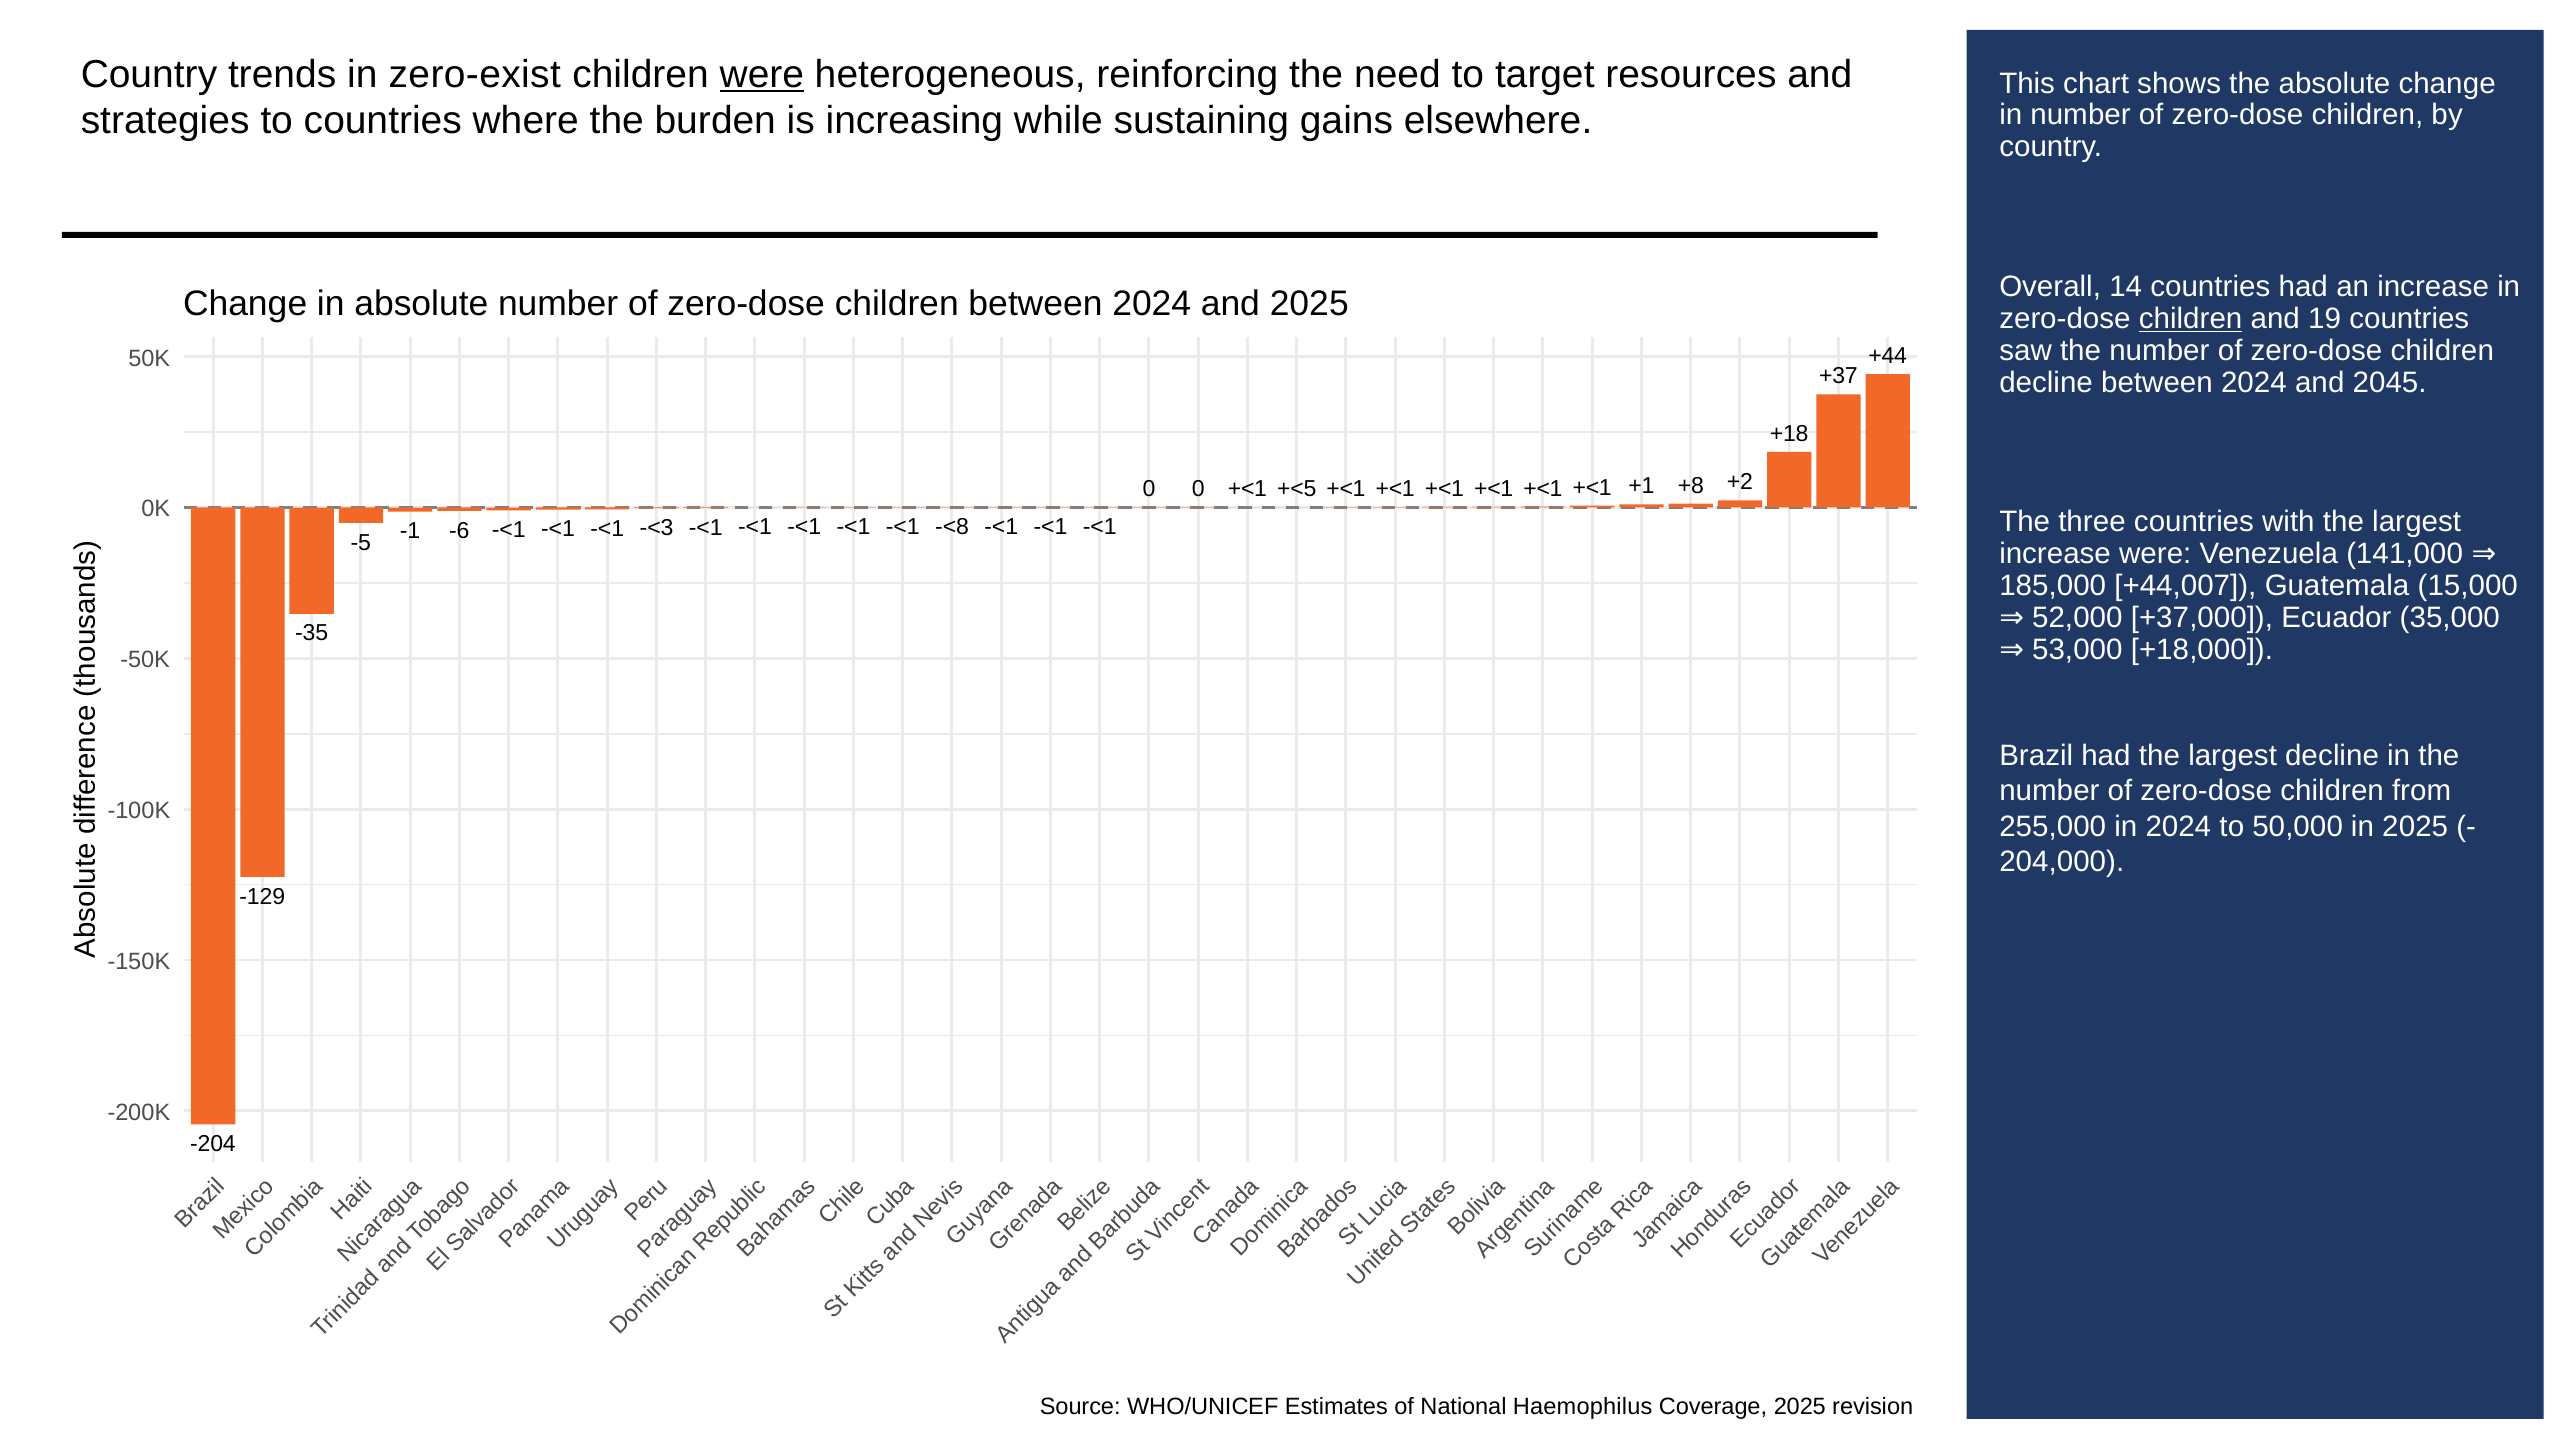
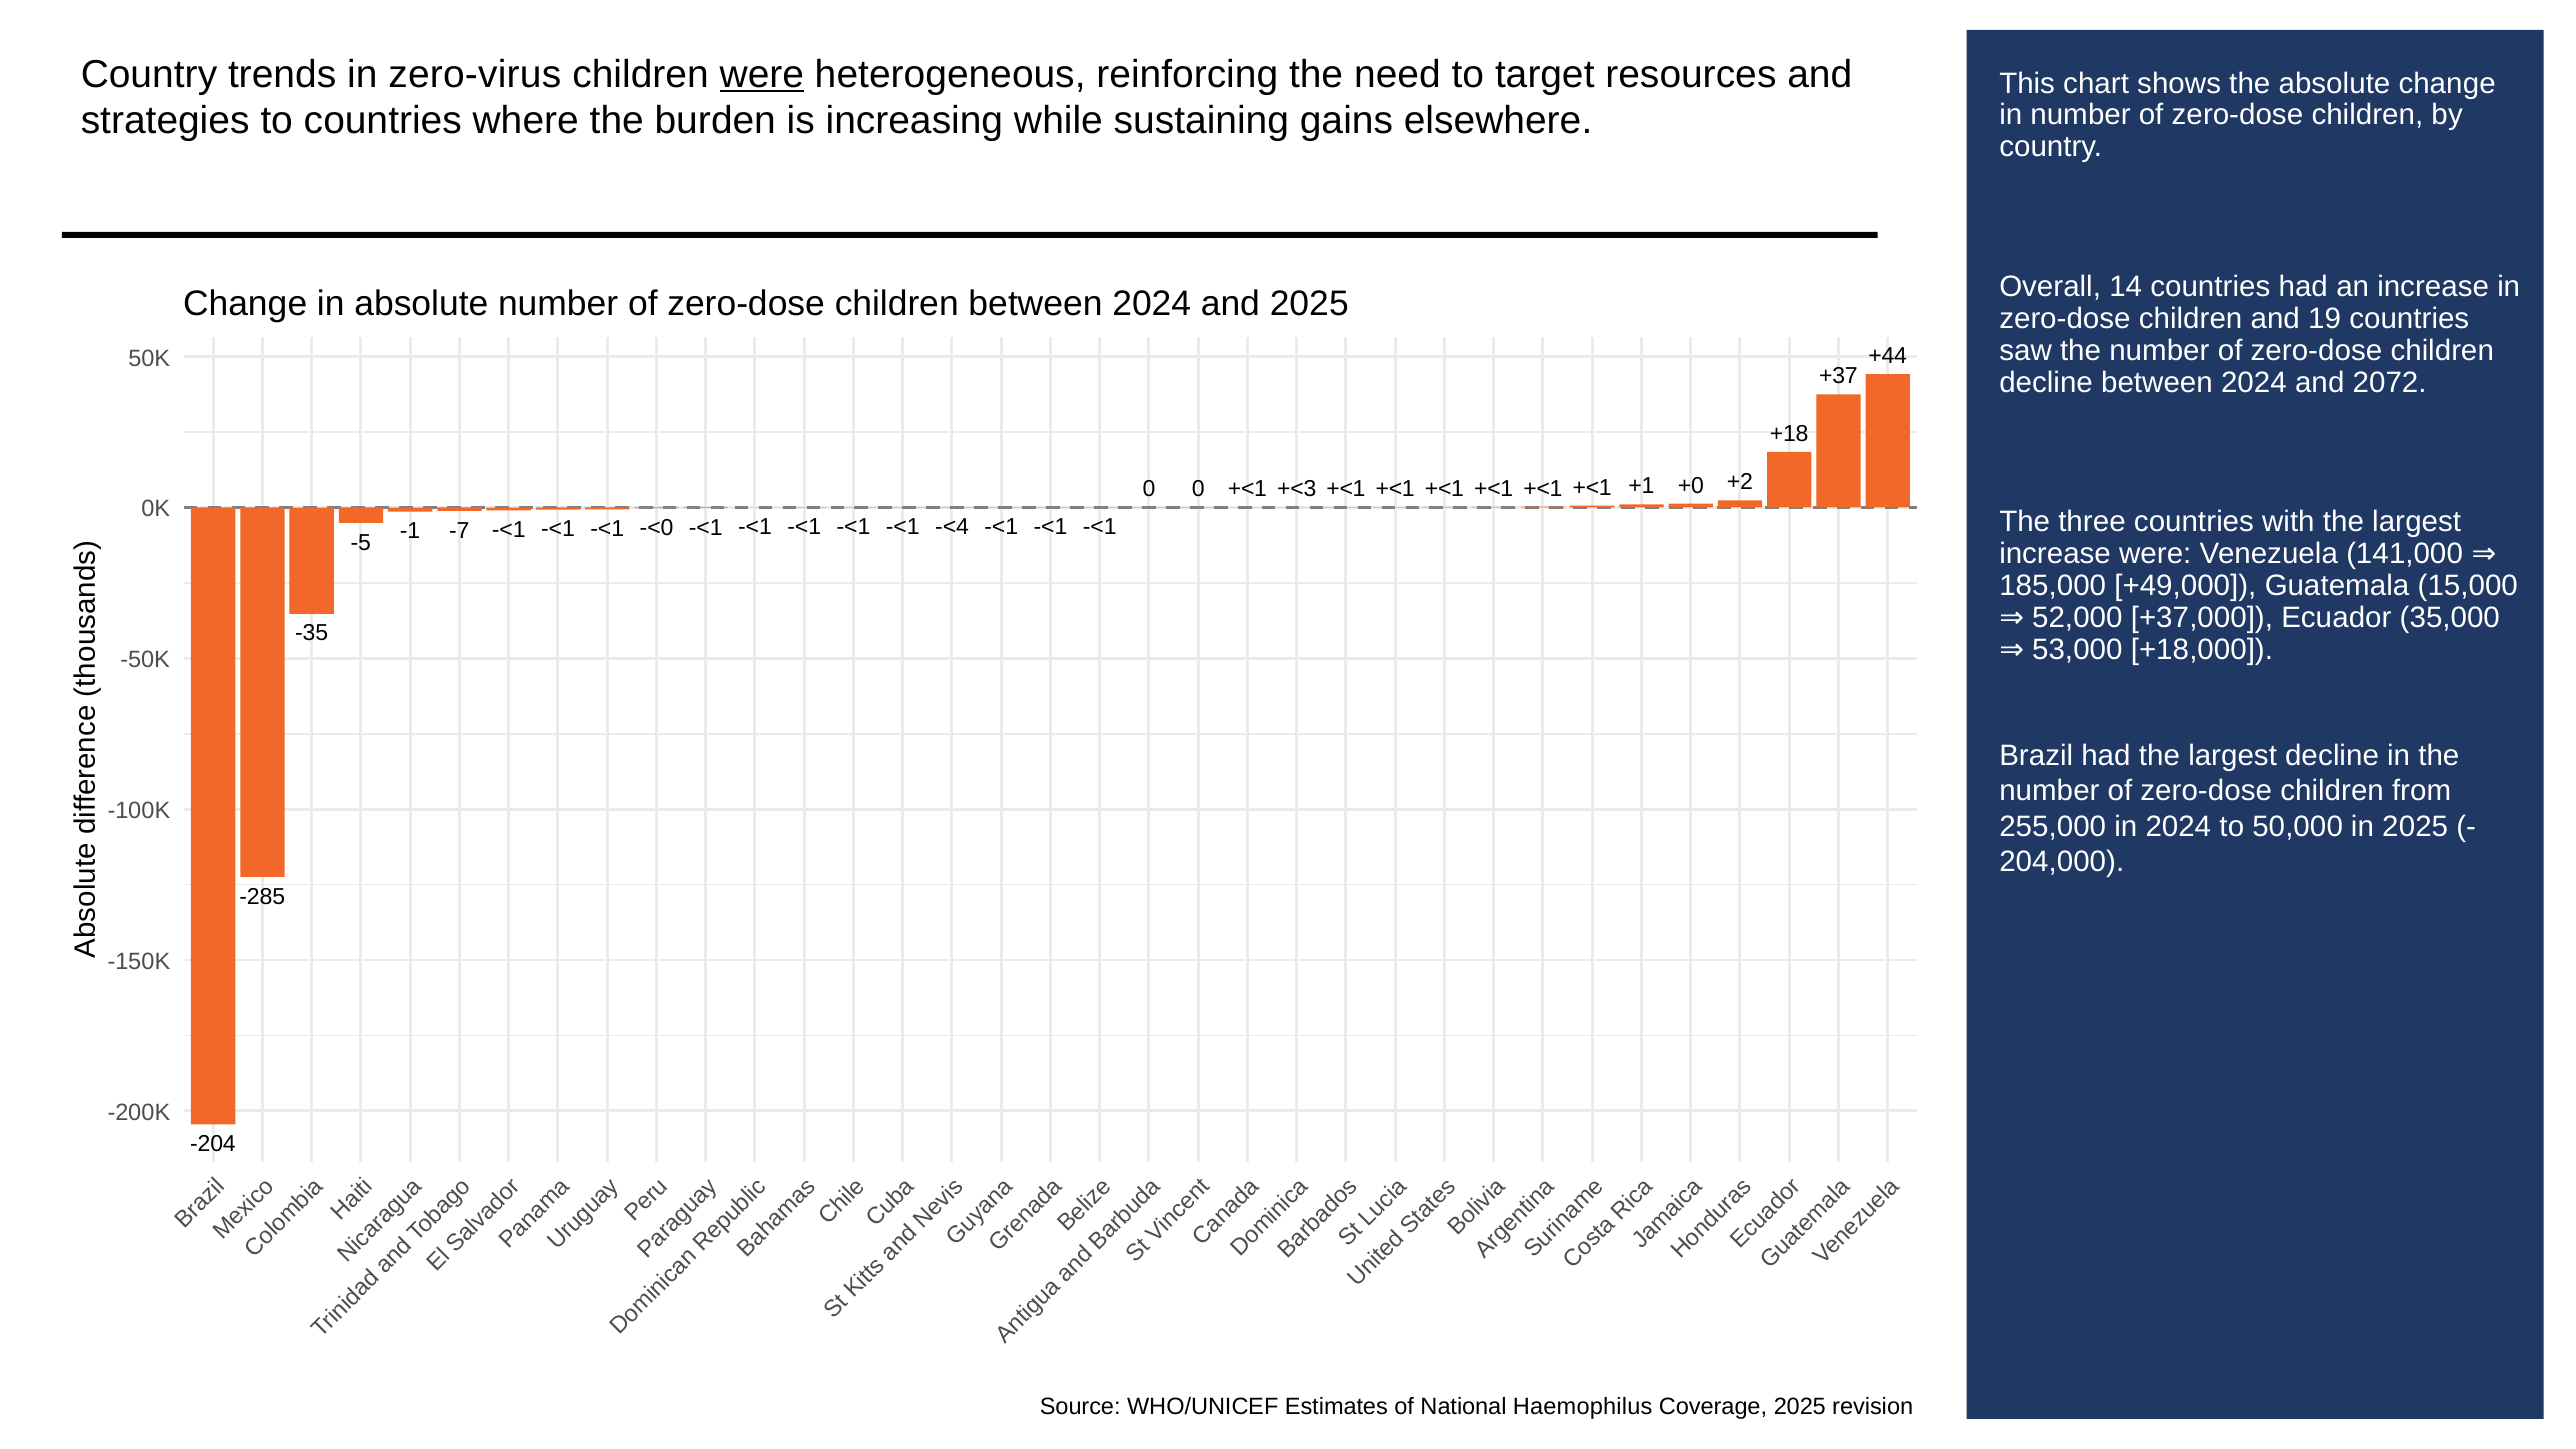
zero-exist: zero-exist -> zero-virus (475, 74)
children underline: present -> none (2191, 319)
2045: 2045 -> 2072 (2390, 382)
+<5: +<5 -> +<3 (1297, 489)
+8: +8 -> +0 (1691, 486)
-6: -6 -> -7 (459, 530)
-<3: -<3 -> -<0 (657, 528)
-<8: -<8 -> -<4 (952, 527)
+44,007: +44,007 -> +49,000 (2185, 586)
-129: -129 -> -285 (262, 896)
